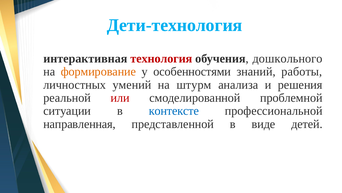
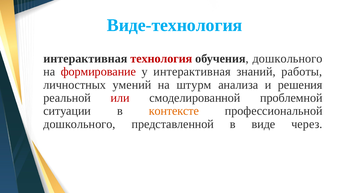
Дети-технология: Дети-технология -> Виде-технология (175, 25)
формирование colour: orange -> red (98, 71)
у особенностями: особенностями -> интерактивная (192, 71)
контексте colour: blue -> orange (174, 111)
направленная: направленная -> дошкольного (79, 124)
детей: детей -> через (307, 124)
